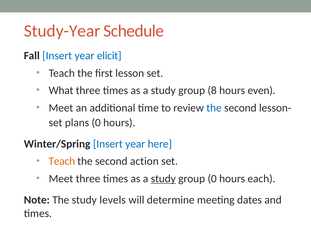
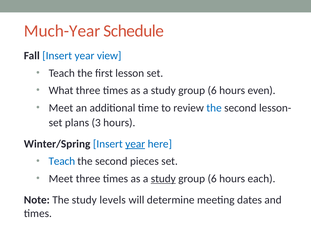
Study-Year: Study-Year -> Much-Year (62, 31)
elicit: elicit -> view (109, 56)
8: 8 -> 6 (212, 91)
plans 0: 0 -> 3 (96, 123)
year underline: none -> present (135, 144)
Teach colour: orange -> blue (62, 161)
action: action -> pieces (144, 161)
0: 0 -> 6 (212, 179)
